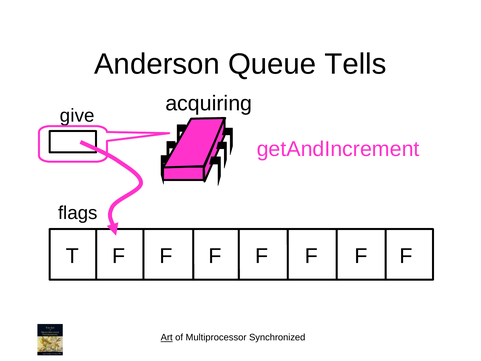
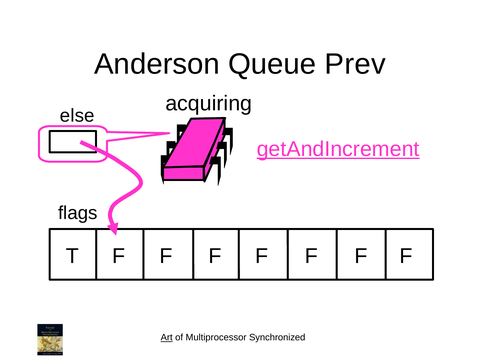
Tells: Tells -> Prev (355, 64)
give: give -> else (77, 116)
getAndIncrement underline: none -> present (338, 149)
